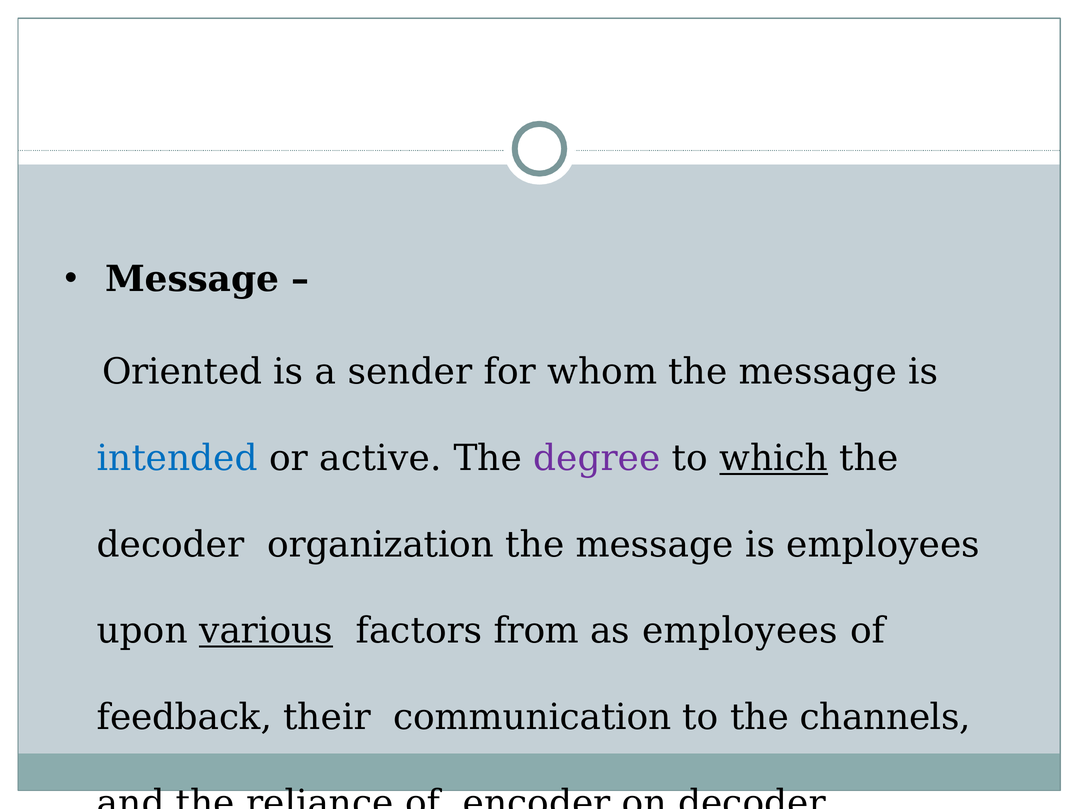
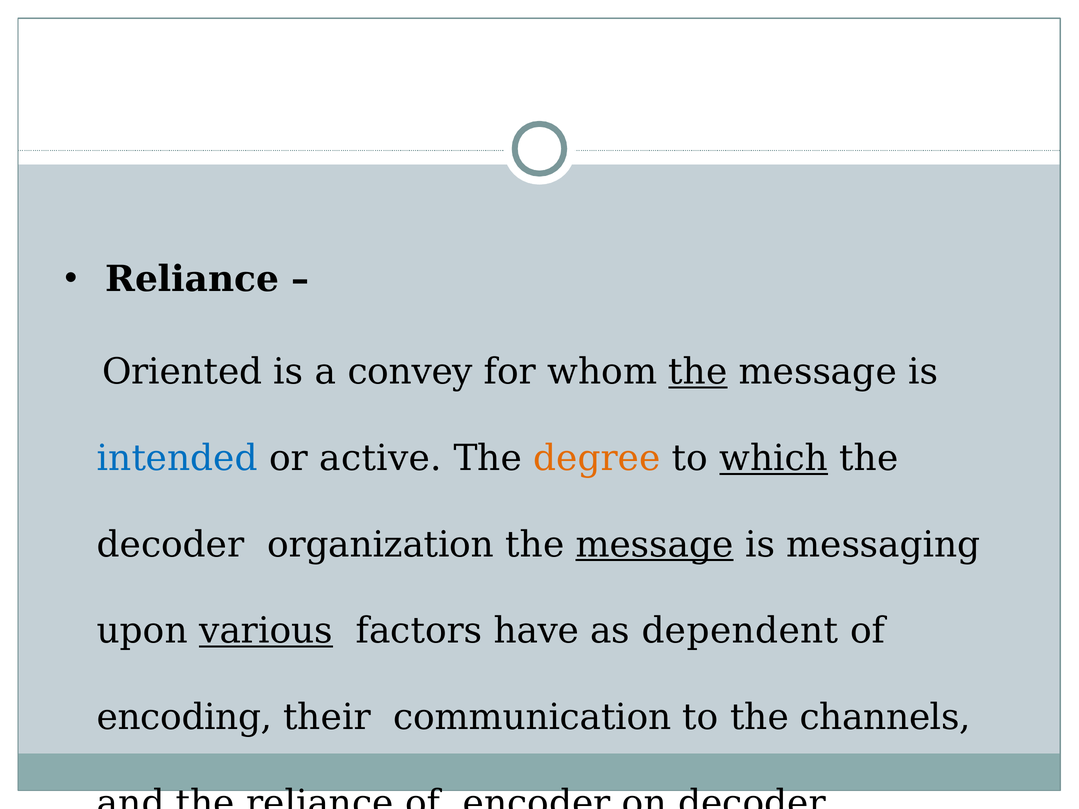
Message: Message -> Reliance (192, 279)
sender: sender -> convey (410, 372)
the underline: none -> present (698, 372)
degree colour: purple -> orange (597, 459)
message underline: none -> present (655, 545)
is employees: employees -> messaging (883, 545)
from: from -> have (536, 631)
as employees: employees -> dependent (740, 631)
feedback: feedback -> encoding (185, 717)
